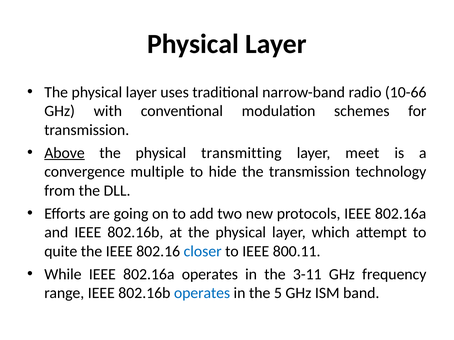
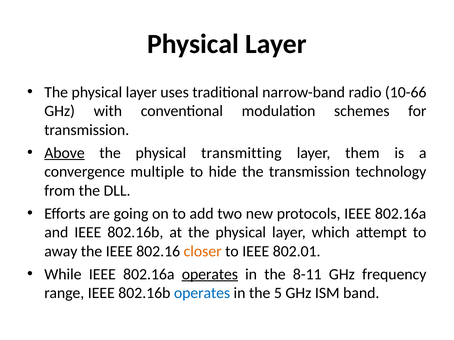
meet: meet -> them (362, 153)
quite: quite -> away (61, 252)
closer colour: blue -> orange (203, 252)
800.11: 800.11 -> 802.01 (297, 252)
operates underline: none -> present (210, 275)
3-11: 3-11 -> 8-11 (307, 275)
